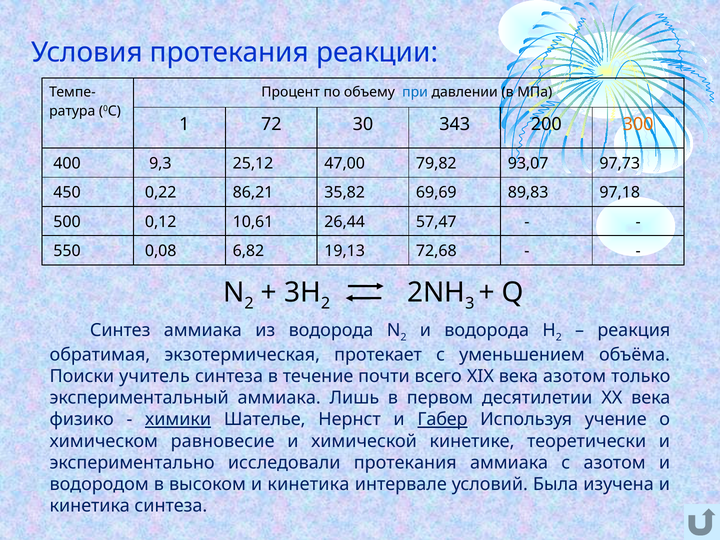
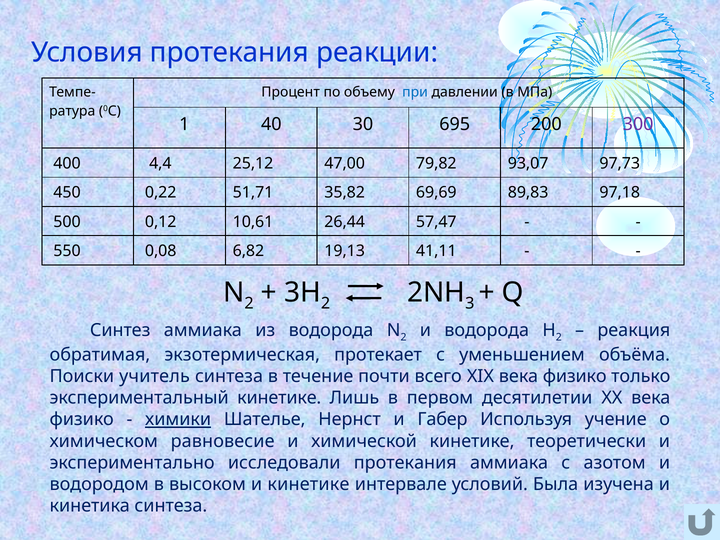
72: 72 -> 40 (271, 124)
343: 343 -> 695 (455, 124)
300 colour: orange -> purple (638, 124)
9,3: 9,3 -> 4,4 (160, 163)
86,21: 86,21 -> 51,71 (253, 193)
72,68: 72,68 -> 41,11 (436, 251)
XIX века азотом: азотом -> физико (575, 376)
экспериментальный аммиака: аммиака -> кинетике (279, 398)
Габер underline: present -> none (442, 420)
высоком и кинетика: кинетика -> кинетике (308, 484)
